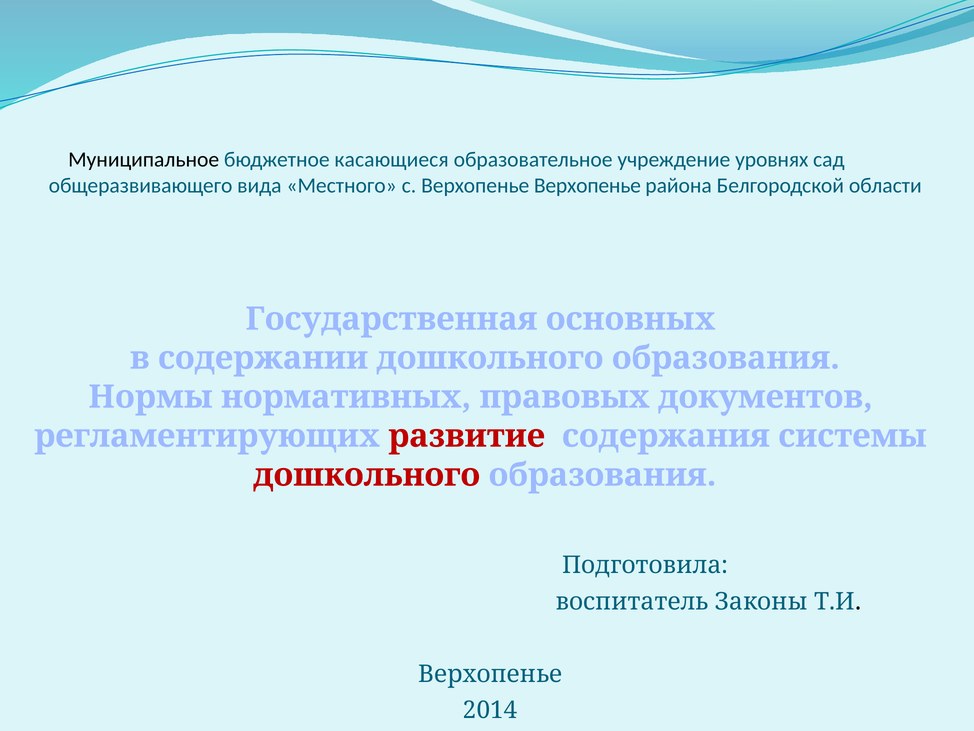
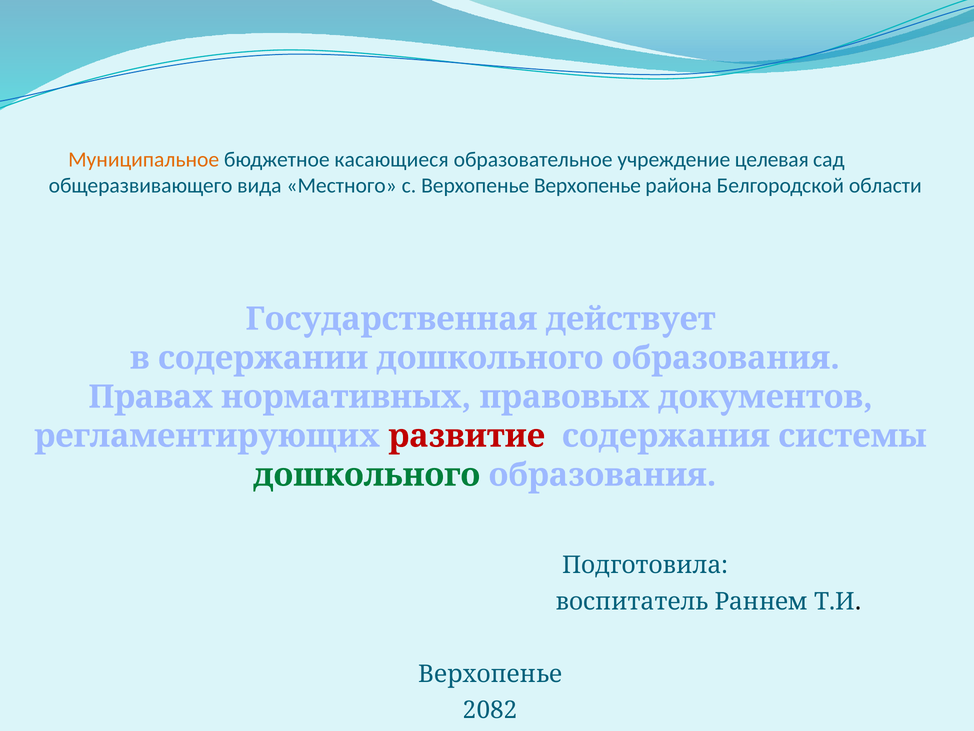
Муниципальное colour: black -> orange (144, 159)
уровнях: уровнях -> целевая (772, 159)
основных: основных -> действует (631, 319)
Нормы: Нормы -> Правах (151, 397)
дошкольного colour: red -> green (367, 475)
Законы: Законы -> Раннем (761, 601)
2014: 2014 -> 2082 (490, 710)
